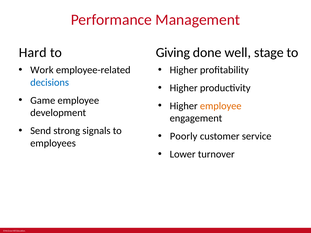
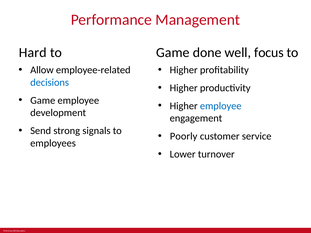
Giving: Giving -> Game (173, 53)
stage: stage -> focus (269, 53)
Work: Work -> Allow (42, 70)
employee colour: orange -> blue (221, 106)
